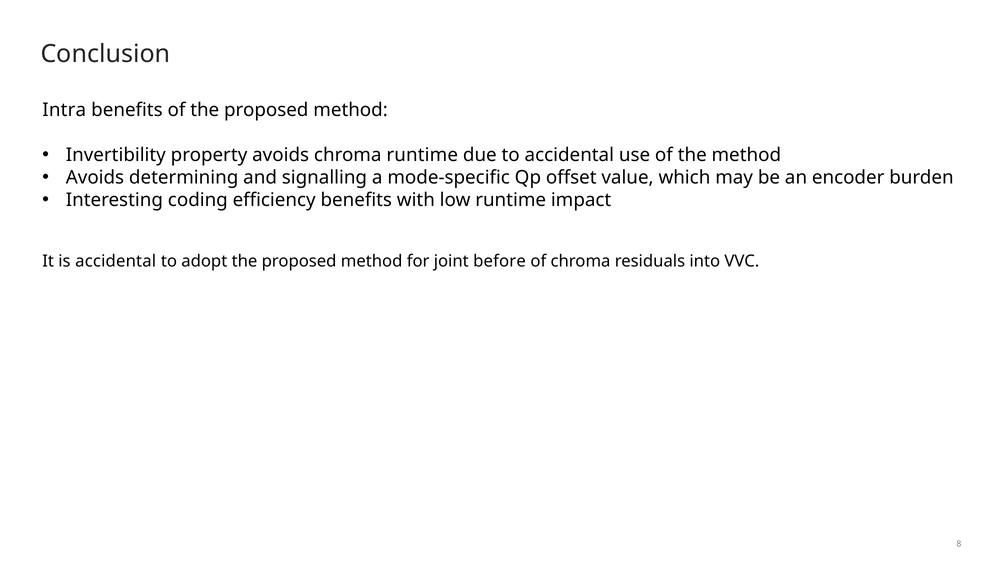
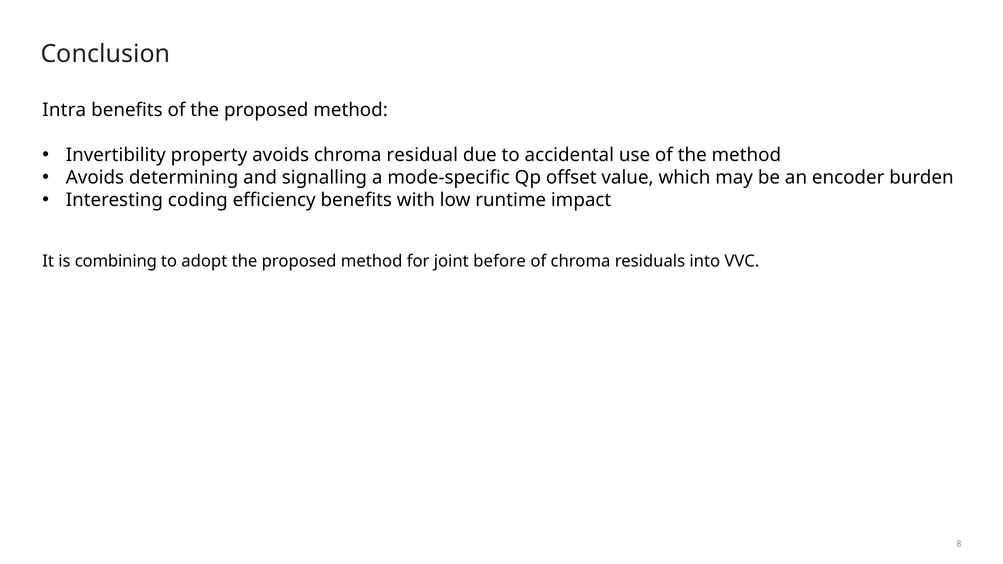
chroma runtime: runtime -> residual (422, 155)
is accidental: accidental -> combining (116, 262)
